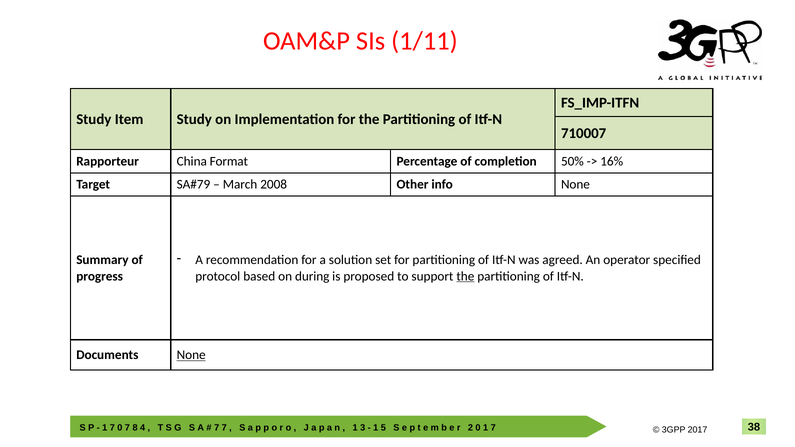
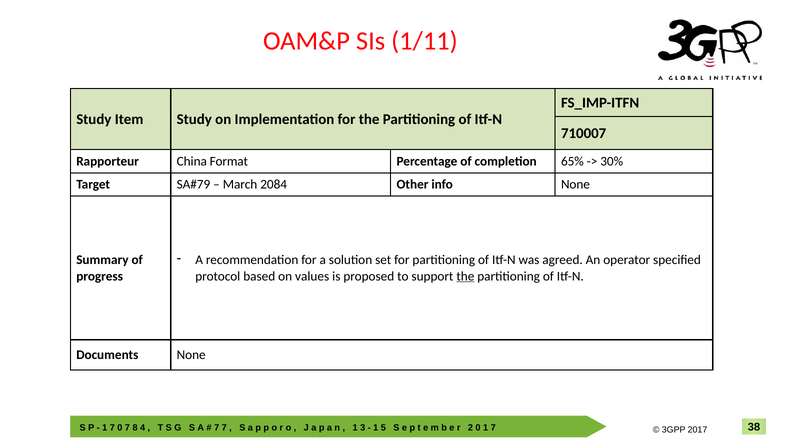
50%: 50% -> 65% (572, 161)
16%: 16% -> 30% (612, 161)
2008: 2008 -> 2084 (274, 185)
during: during -> values (312, 276)
None underline: present -> none (191, 355)
